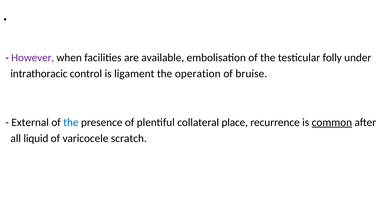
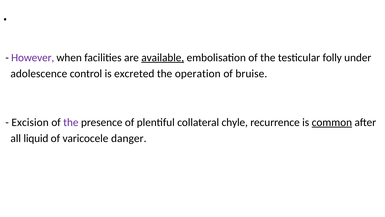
available underline: none -> present (163, 57)
intrathoracic: intrathoracic -> adolescence (39, 74)
ligament: ligament -> excreted (134, 74)
External: External -> Excision (30, 122)
the colour: blue -> purple (71, 122)
place: place -> chyle (235, 122)
scratch: scratch -> danger (129, 138)
